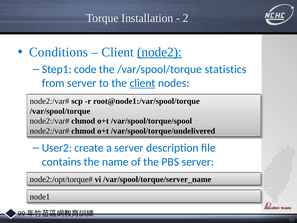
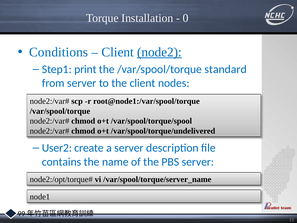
2: 2 -> 0 (186, 18)
code: code -> print (85, 69)
statistics: statistics -> standard (226, 69)
client underline: present -> none (143, 83)
